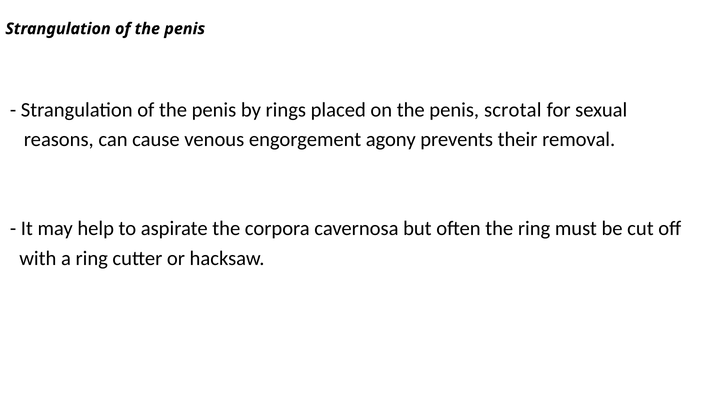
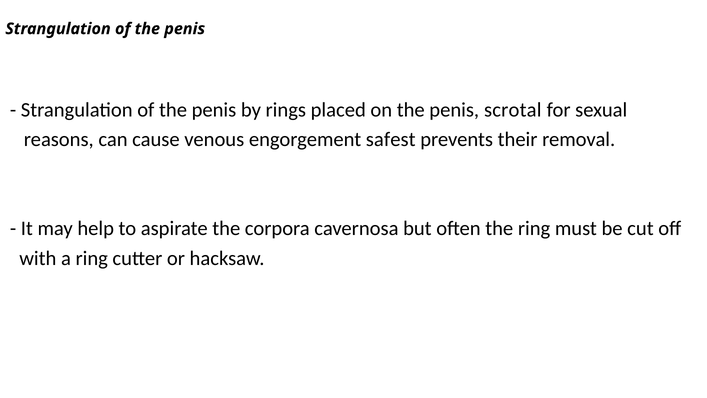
agony: agony -> safest (391, 139)
